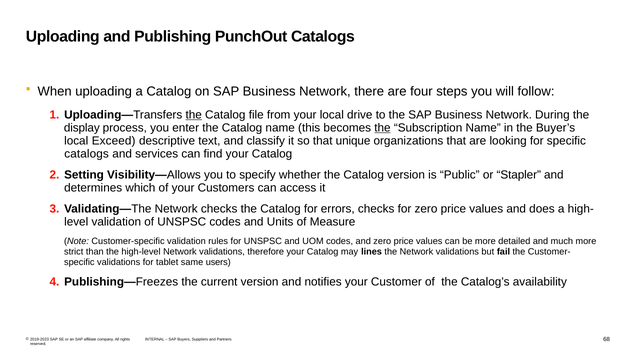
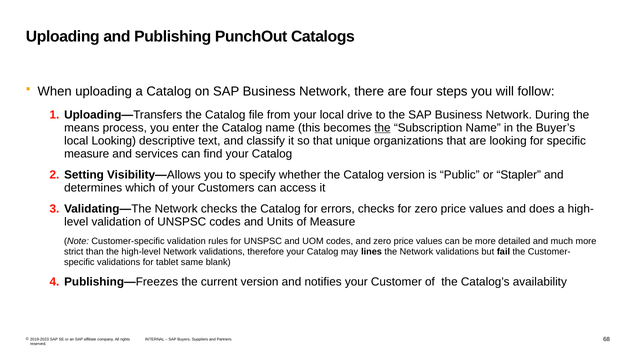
the underline: present -> none (194, 115)
display: display -> means (82, 128)
local Exceed: Exceed -> Looking (114, 141)
catalogs: catalogs -> measure (87, 154)
users: users -> blank (218, 262)
